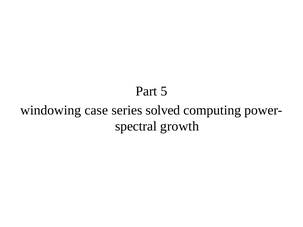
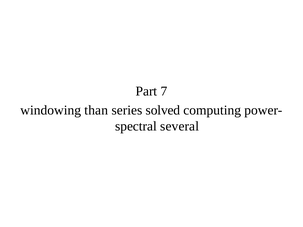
5: 5 -> 7 (164, 91)
case: case -> than (96, 110)
growth: growth -> several (180, 126)
